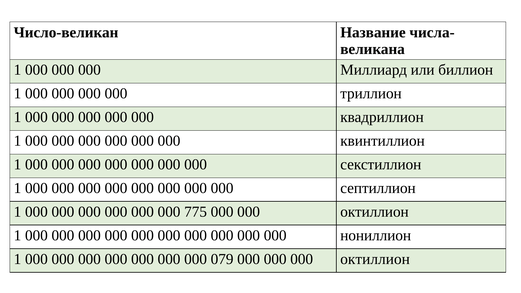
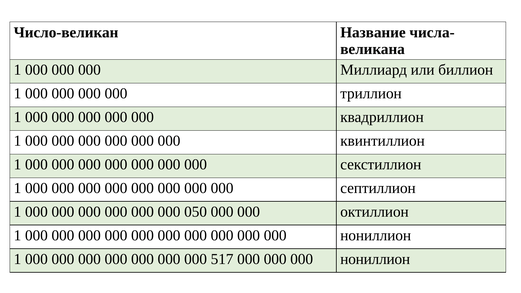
775: 775 -> 050 (196, 212)
079: 079 -> 517 (222, 259)
октиллион: октиллион -> нониллион (375, 259)
